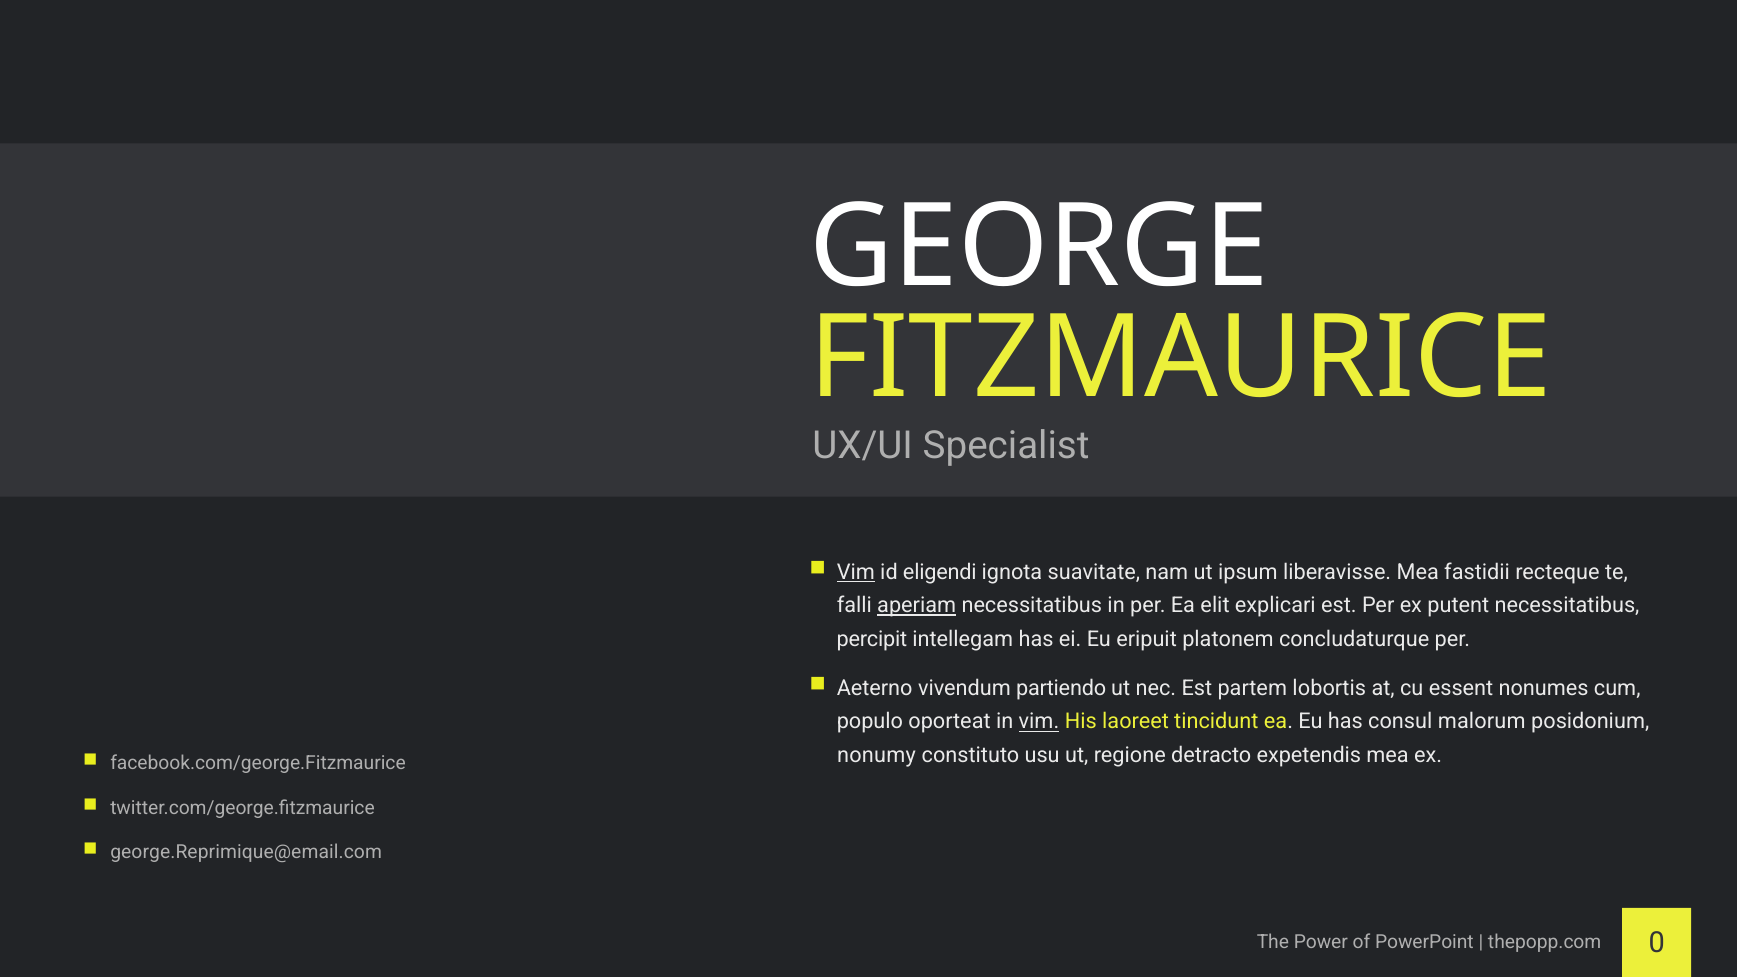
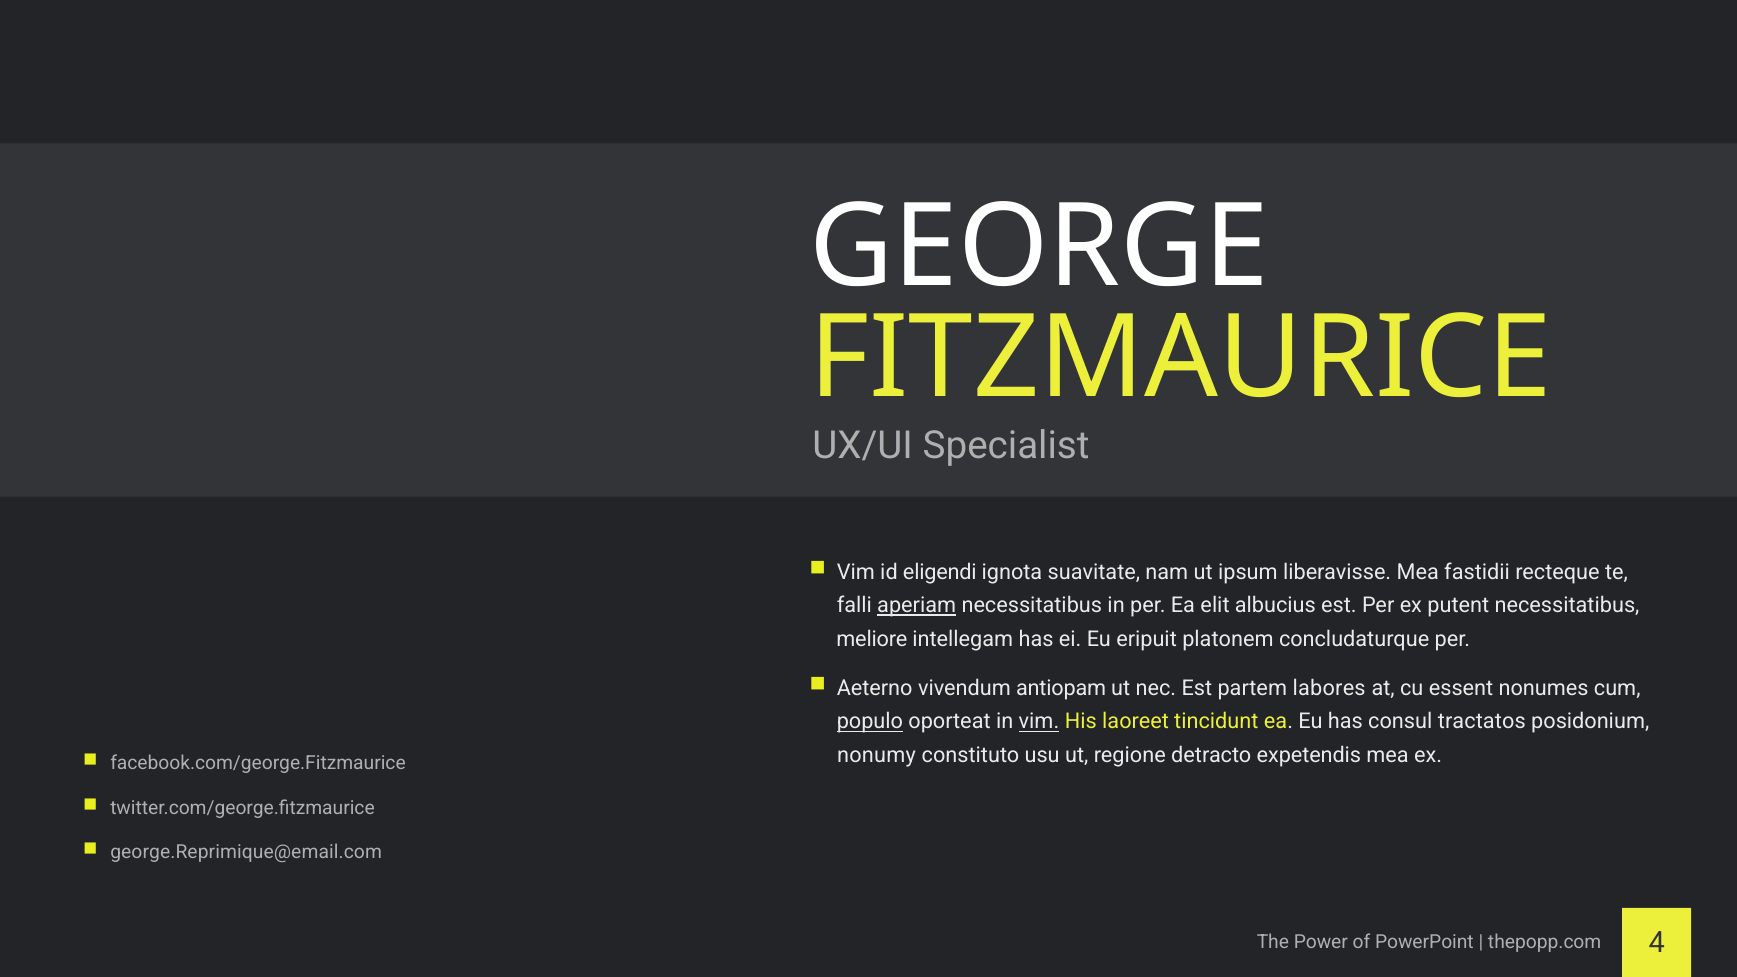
Vim underline: present -> none (856, 572)
explicari: explicari -> albucius (1275, 606)
percipit: percipit -> meliore (872, 640)
partiendo: partiendo -> antiopam (1061, 688)
lobortis: lobortis -> labores (1329, 688)
populo underline: none -> present (870, 722)
malorum: malorum -> tractatos (1482, 722)
0: 0 -> 4 (1657, 943)
